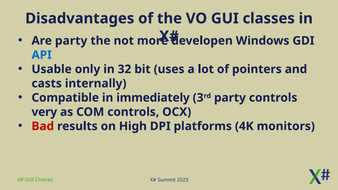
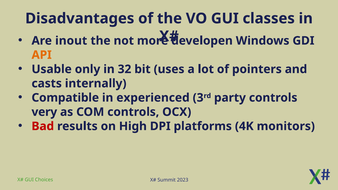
Are party: party -> inout (71, 41)
API colour: blue -> orange (42, 55)
immediately: immediately -> experienced (153, 98)
